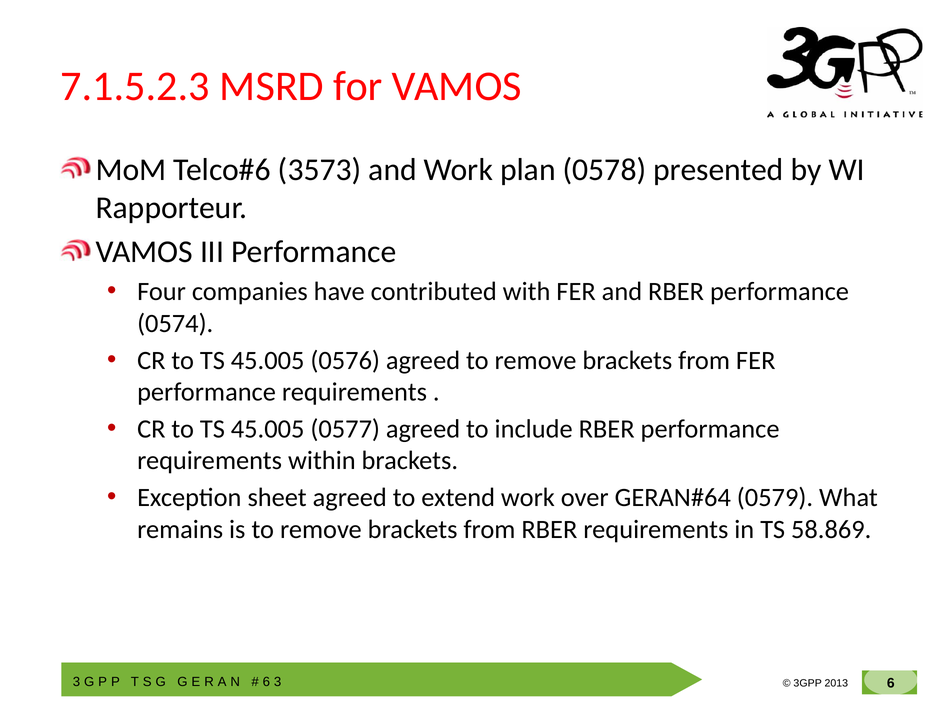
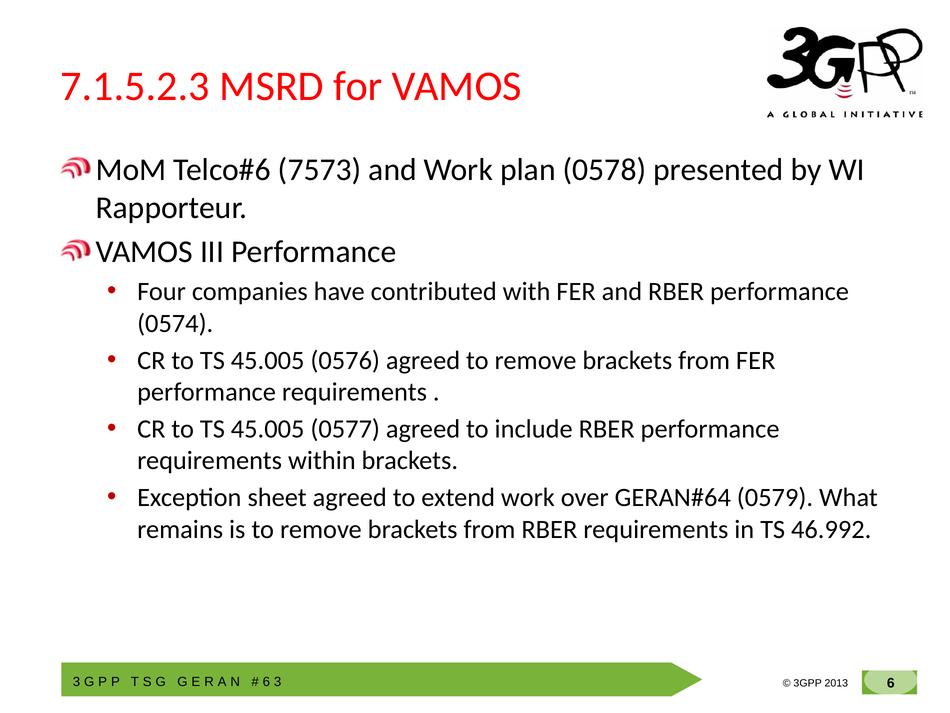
3573: 3573 -> 7573 (320, 169)
58.869: 58.869 -> 46.992 (831, 529)
